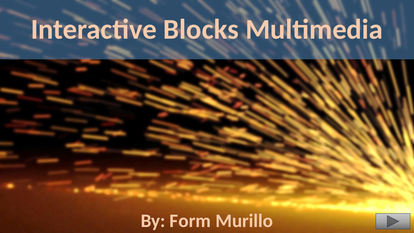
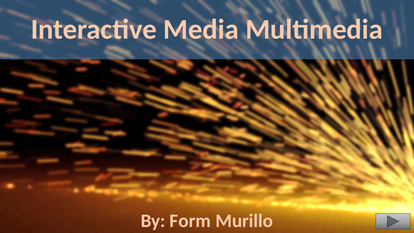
Blocks: Blocks -> Media (201, 29)
